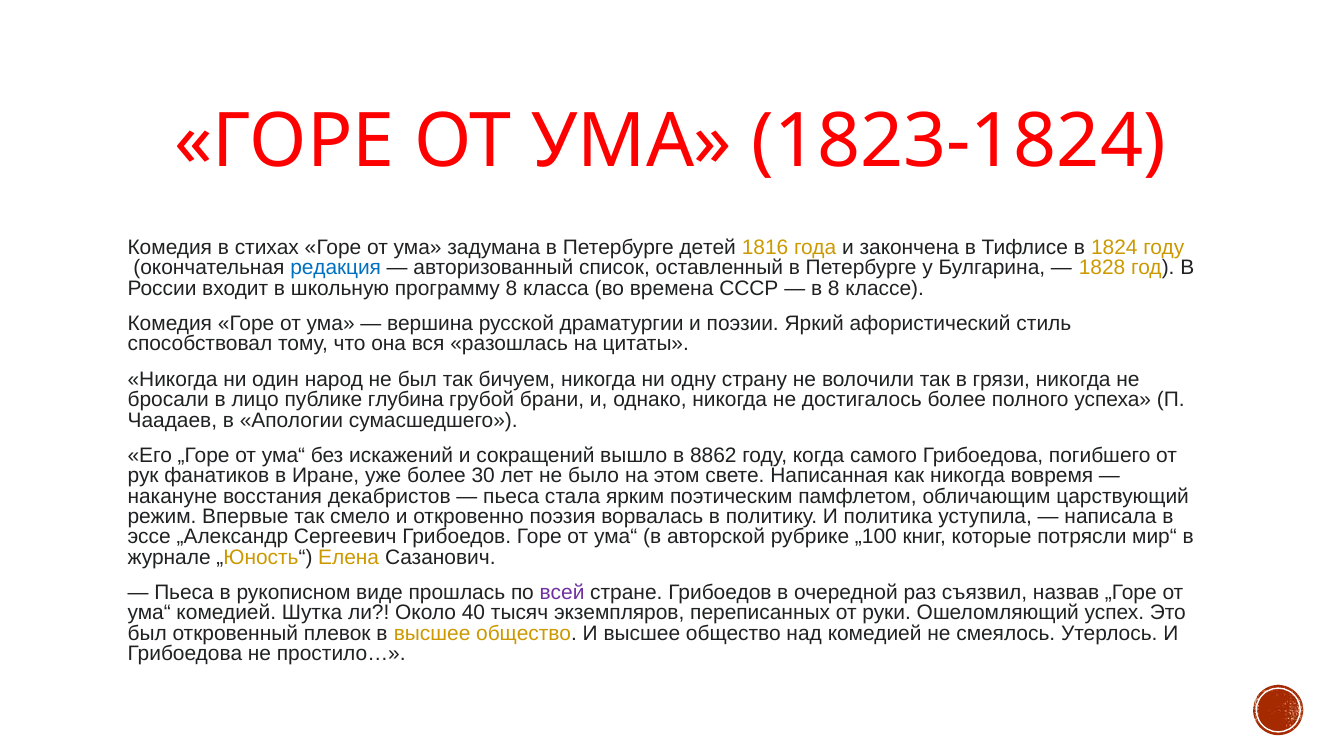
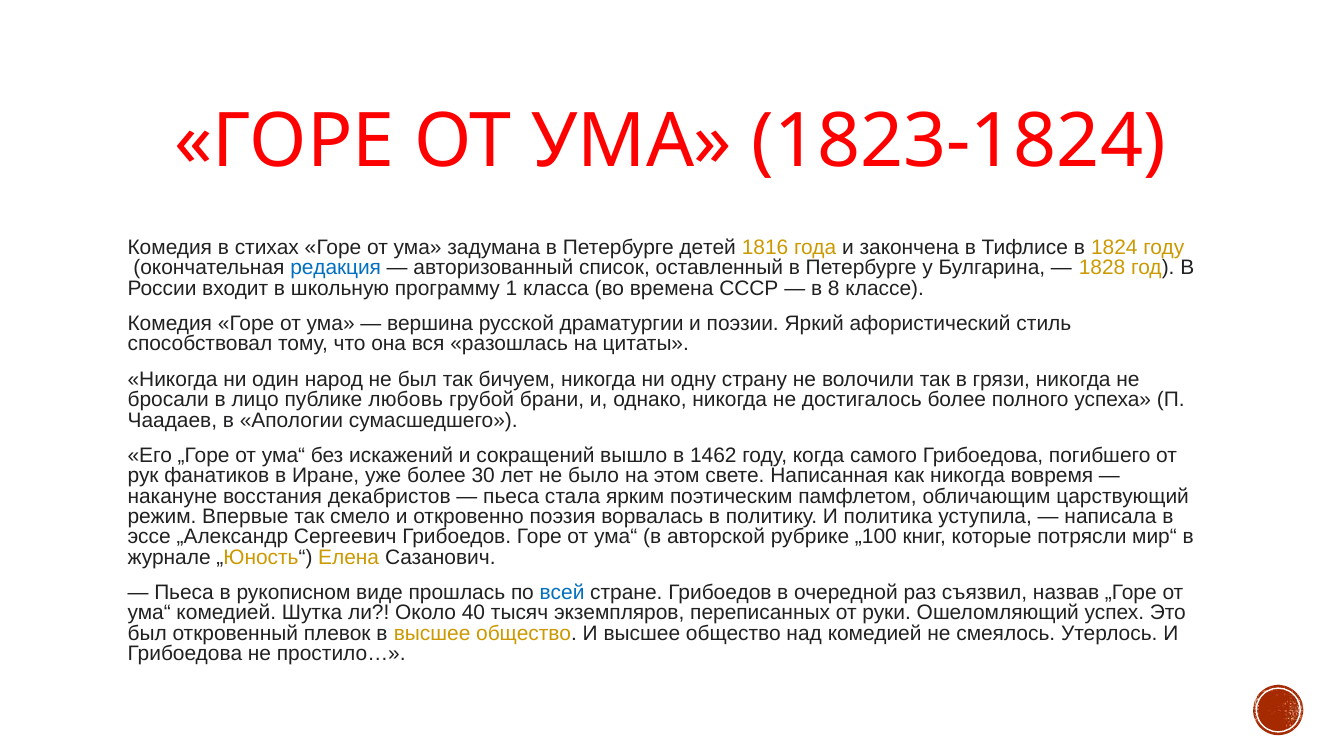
программу 8: 8 -> 1 (511, 288)
глубина: глубина -> любовь (406, 400)
8862: 8862 -> 1462 (713, 455)
всей colour: purple -> blue (562, 592)
